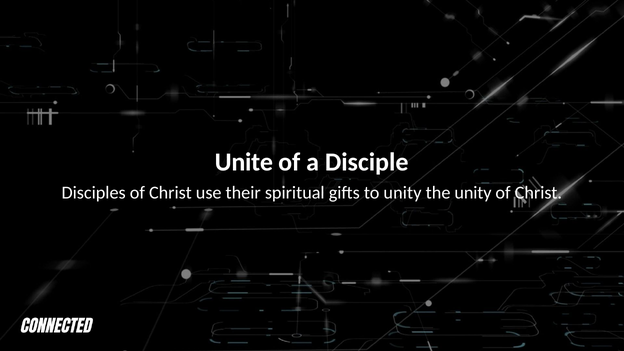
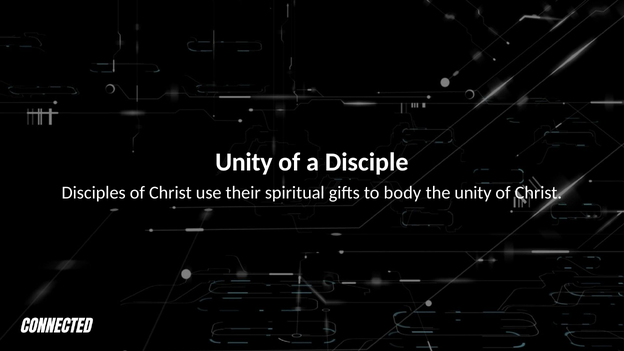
Unite: Unite -> Unity (244, 162)
to unity: unity -> body (402, 193)
